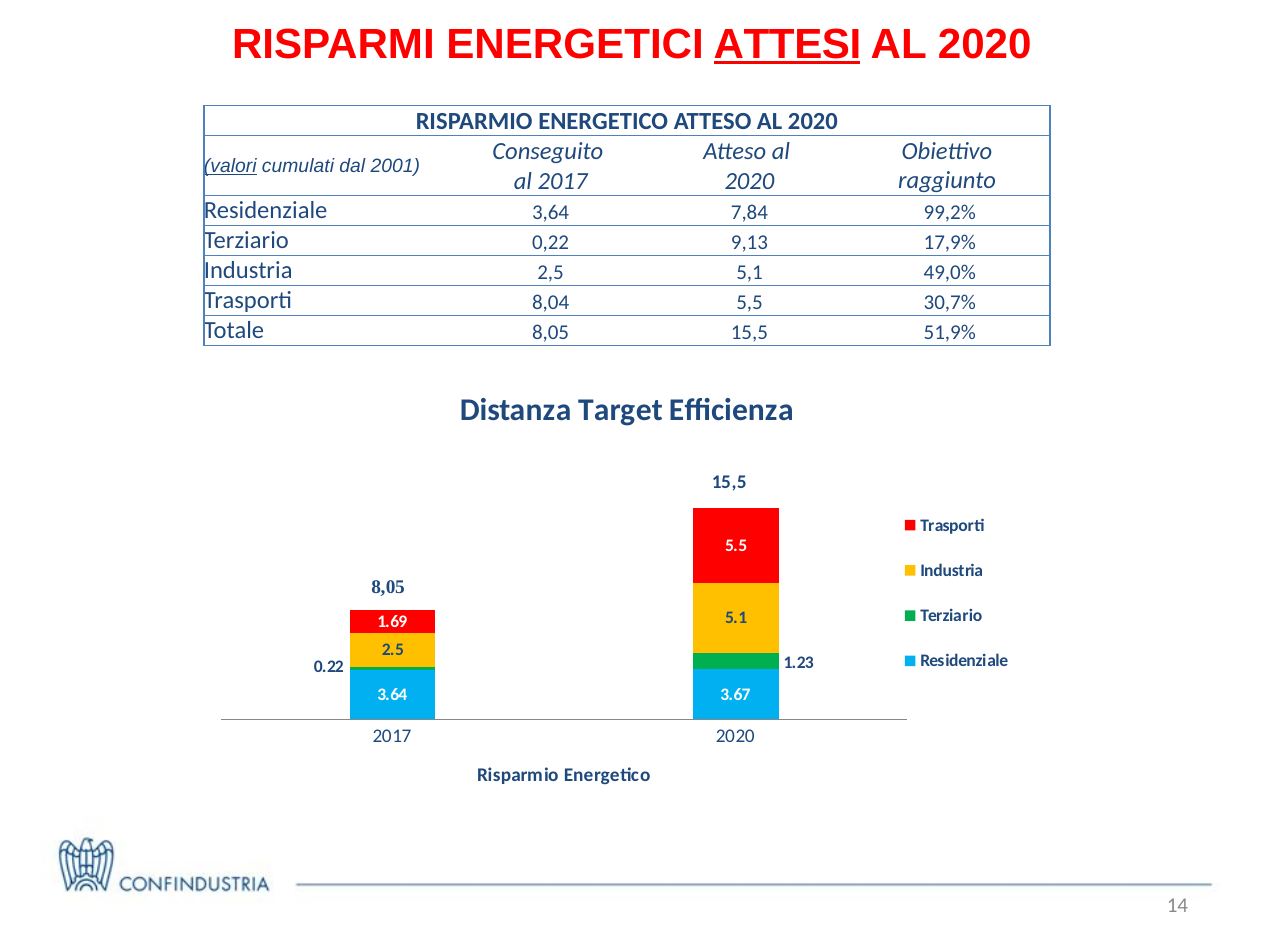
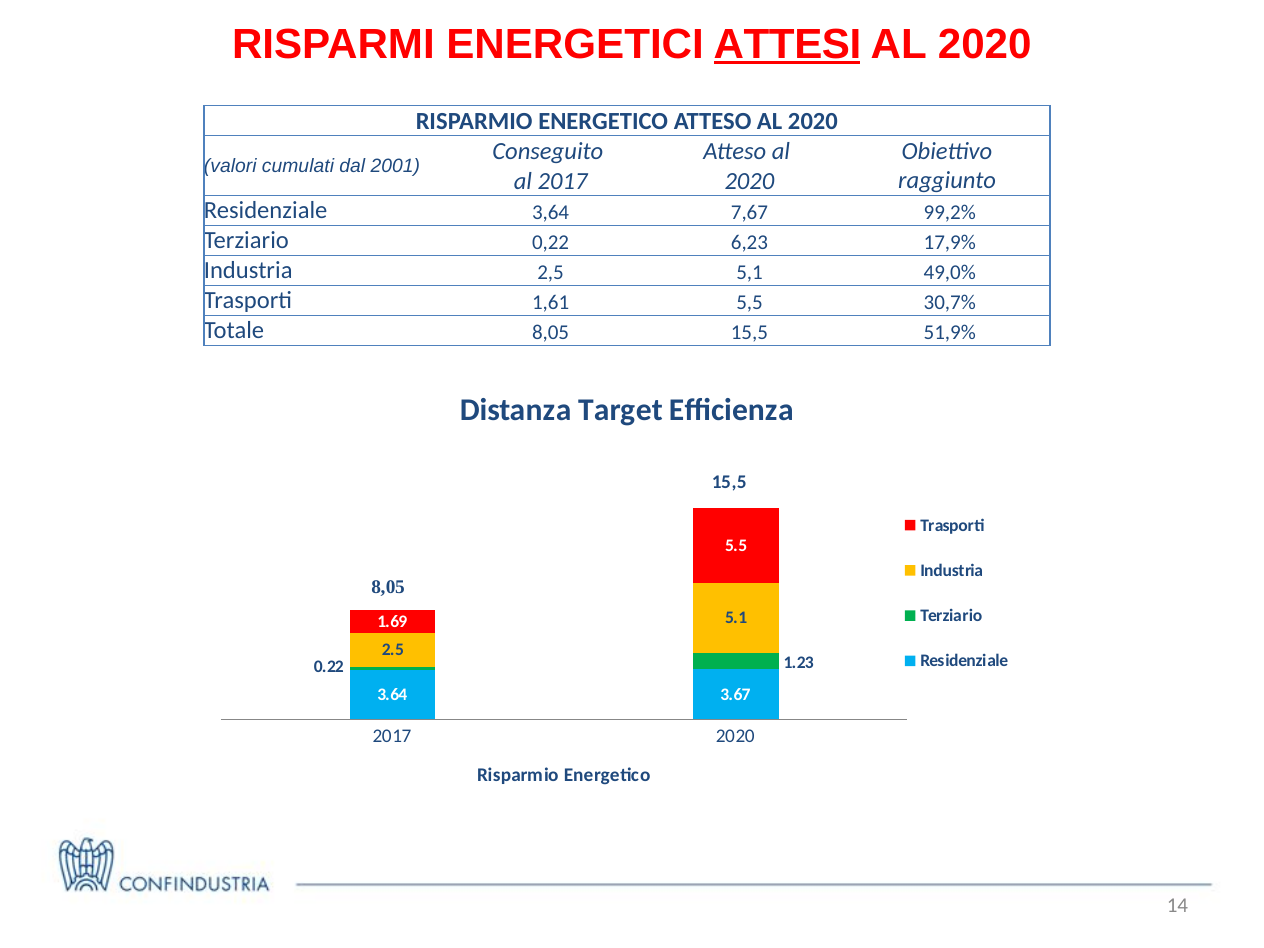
valori underline: present -> none (230, 166)
7,84: 7,84 -> 7,67 (749, 213)
9,13: 9,13 -> 6,23 (749, 243)
8,04: 8,04 -> 1,61 (551, 303)
